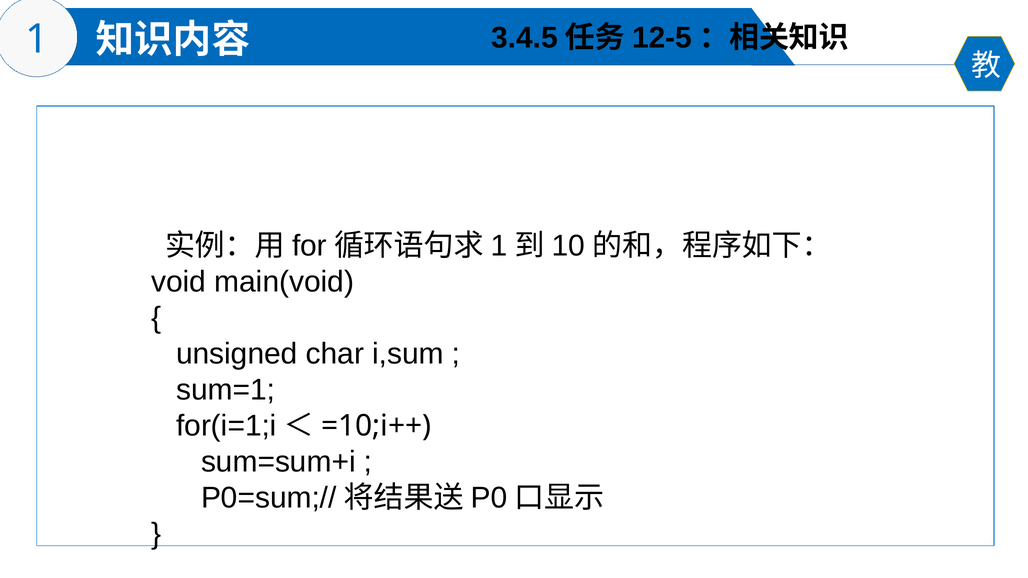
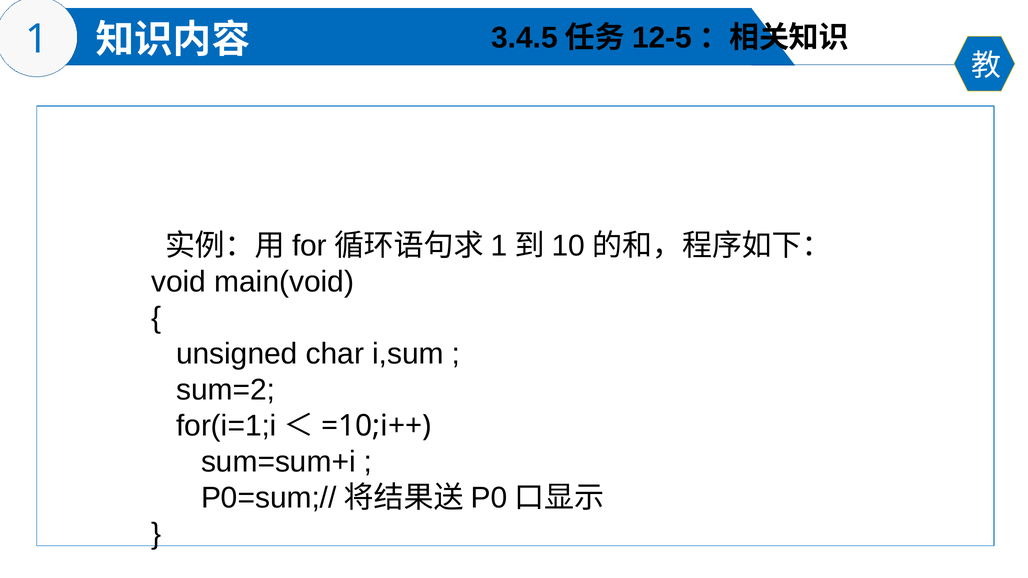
sum=1: sum=1 -> sum=2 (226, 390)
